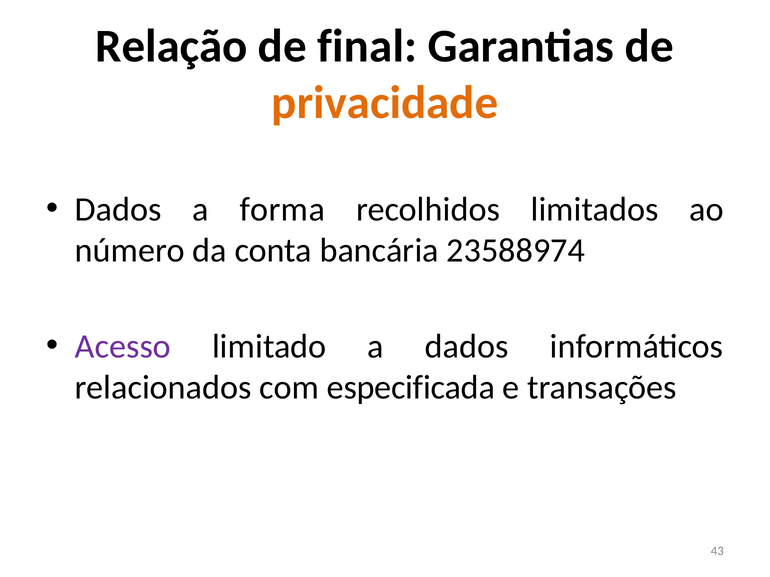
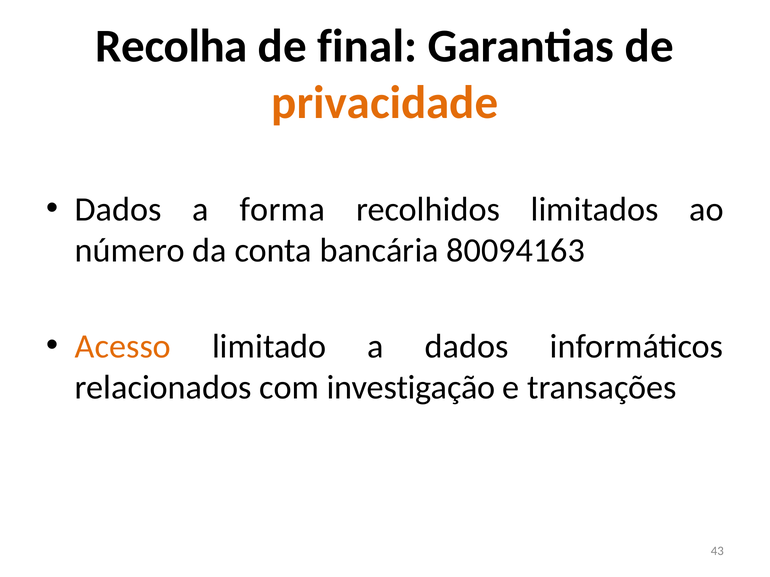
Relação: Relação -> Recolha (172, 46)
23588974: 23588974 -> 80094163 (516, 251)
Acesso colour: purple -> orange (123, 347)
especificada: especificada -> investigação (411, 388)
